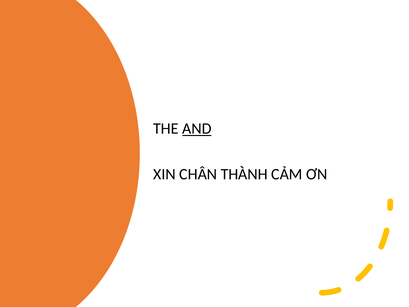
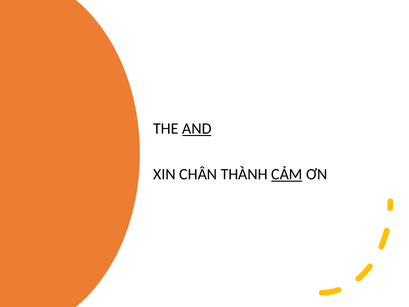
CẢM underline: none -> present (287, 174)
